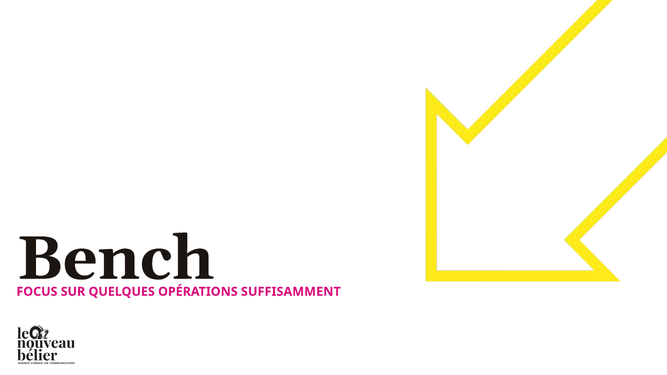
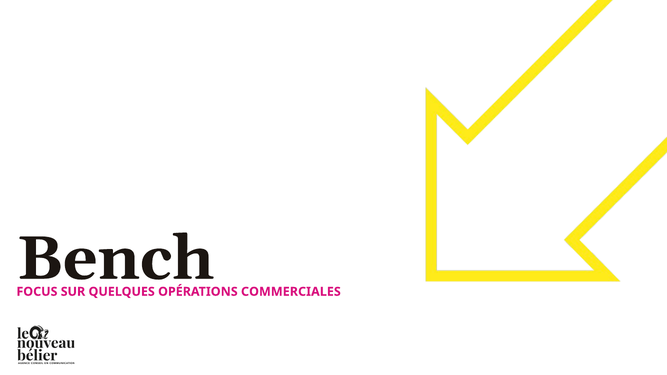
SUFFISAMMENT: SUFFISAMMENT -> COMMERCIALES (291, 292)
